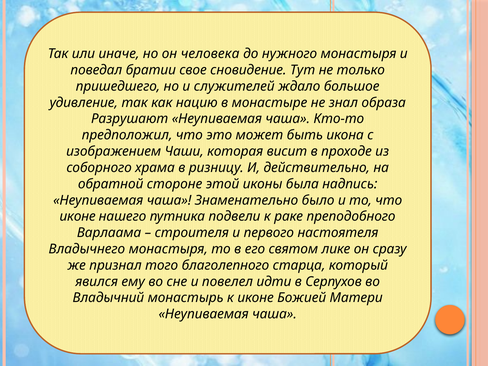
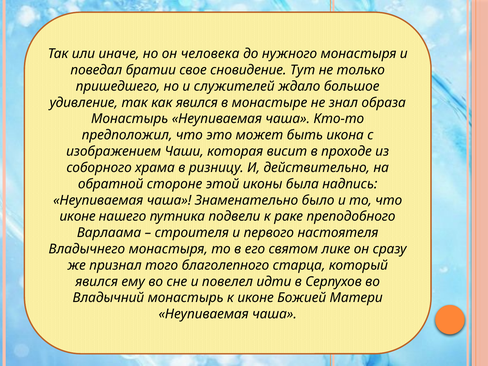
как нацию: нацию -> явился (197, 103)
Разрушают: Разрушают -> Монастырь (130, 119)
